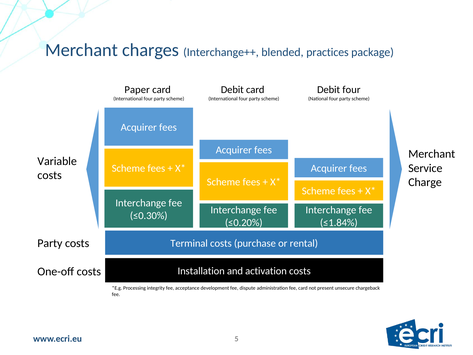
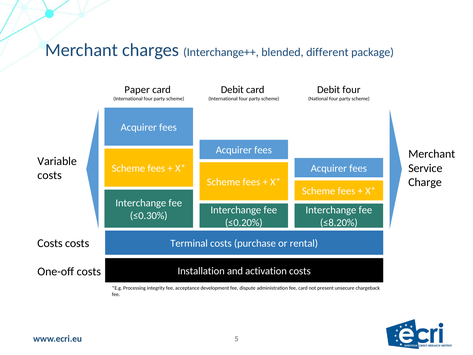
practices: practices -> different (327, 52)
≤1.84%: ≤1.84% -> ≤8.20% (339, 223)
Party: Party -> Costs (50, 243)
